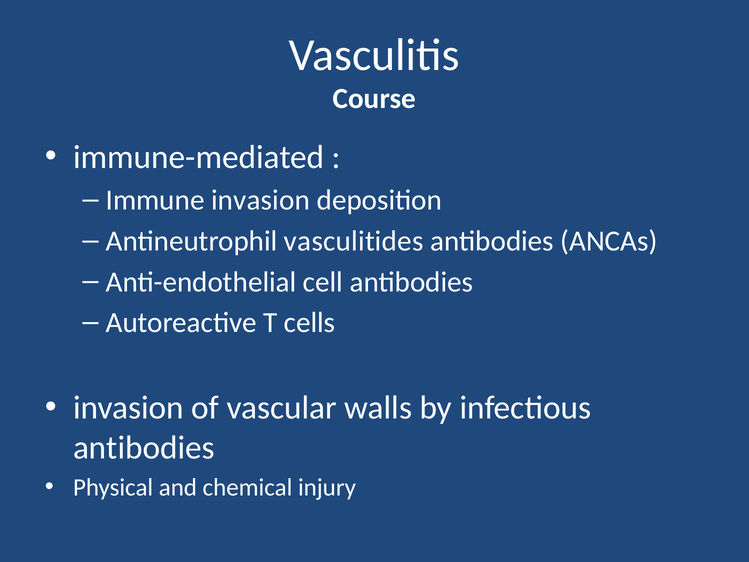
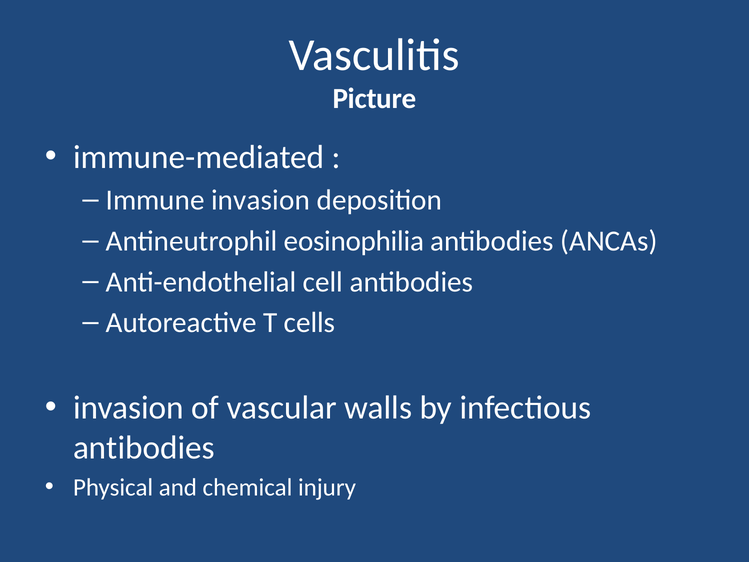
Course: Course -> Picture (375, 99)
vasculitides: vasculitides -> eosinophilia (354, 241)
